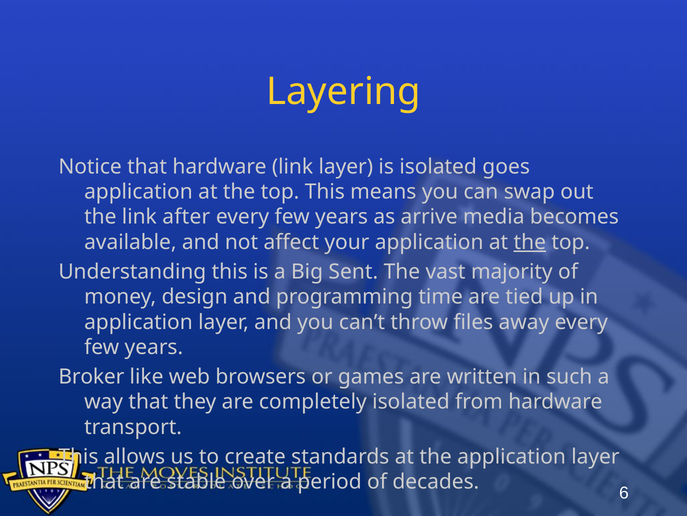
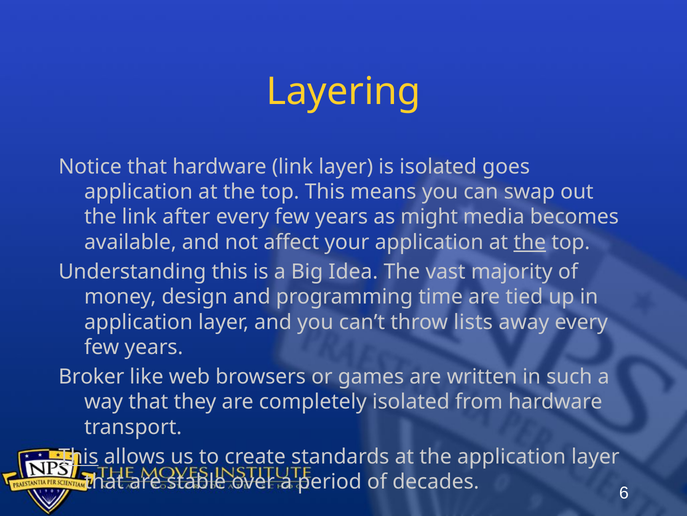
arrive: arrive -> might (429, 217)
Sent: Sent -> Idea (353, 271)
files: files -> lists (473, 322)
This underline: none -> present (78, 456)
